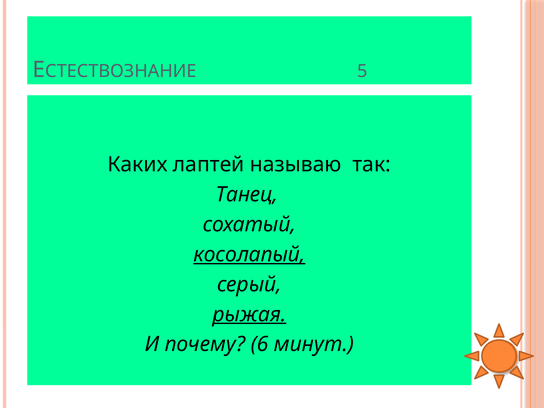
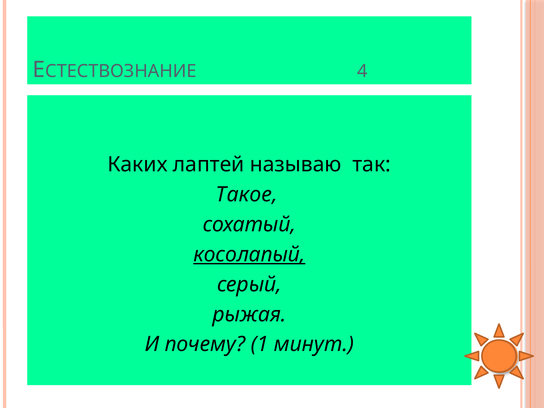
5: 5 -> 4 (362, 71)
Танец: Танец -> Такое (247, 195)
рыжая underline: present -> none (249, 314)
6: 6 -> 1 (260, 344)
